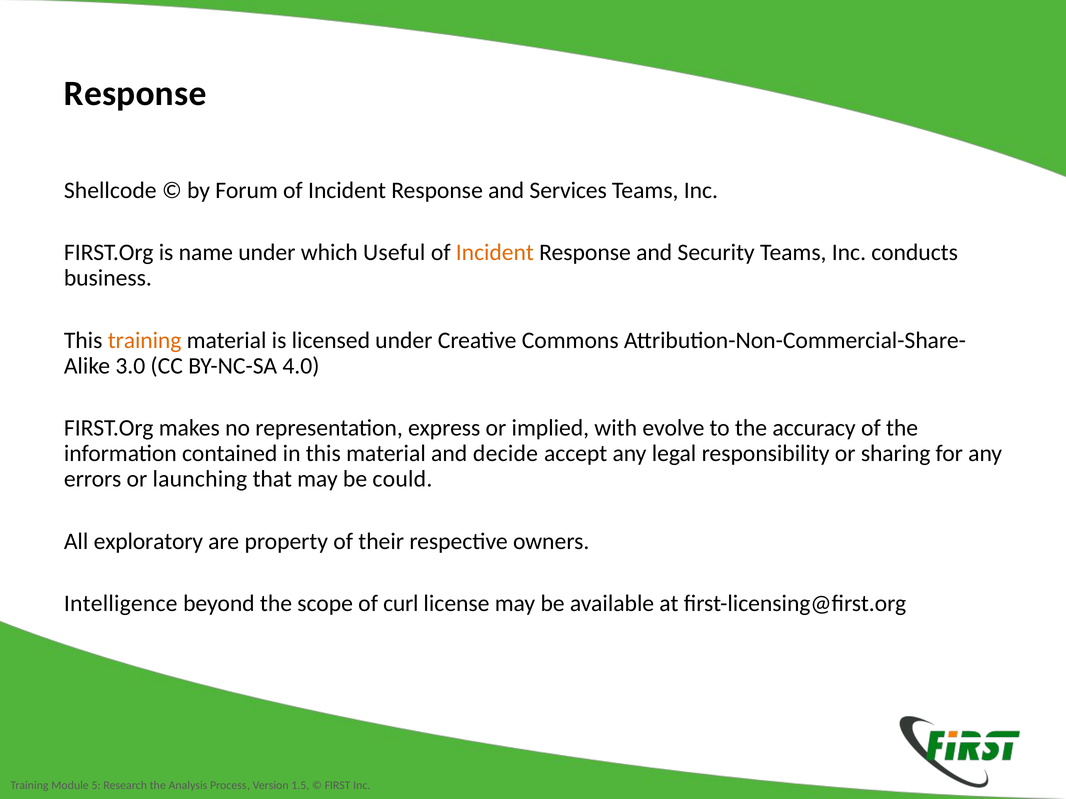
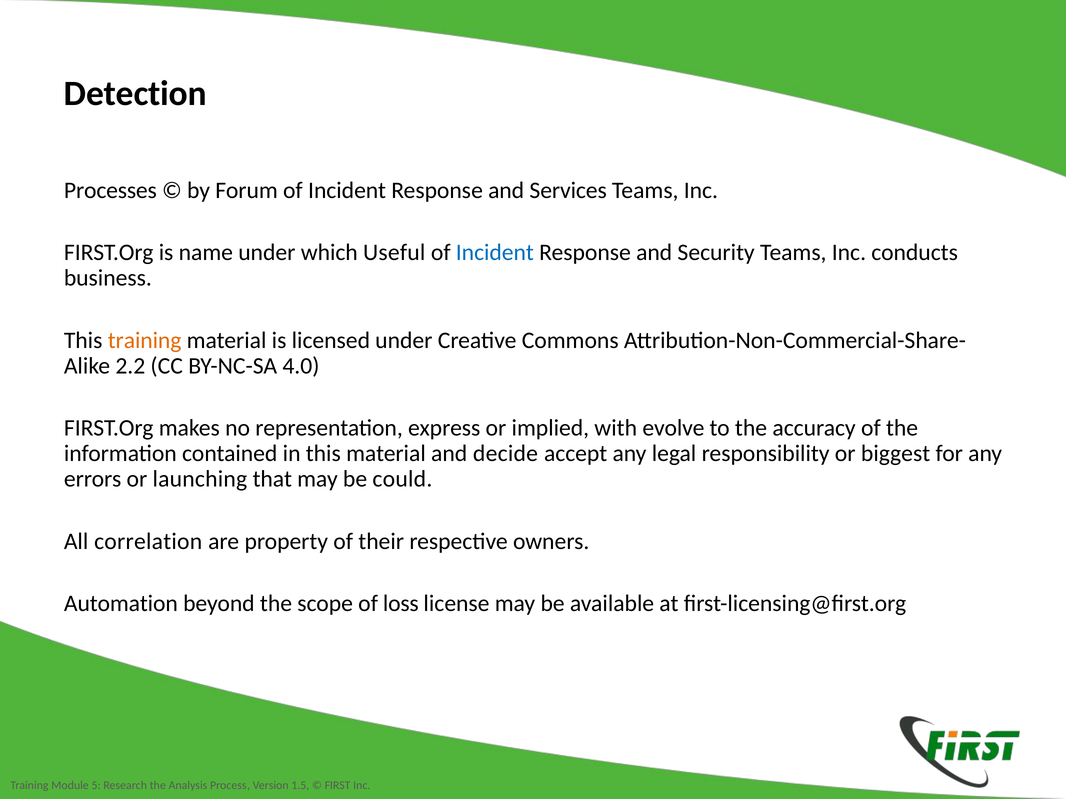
Response: Response -> Detection (135, 94)
Shellcode: Shellcode -> Processes (110, 190)
Incident colour: orange -> blue (495, 253)
3.0: 3.0 -> 2.2 (130, 366)
sharing: sharing -> biggest (896, 454)
exploratory: exploratory -> correlation (148, 542)
Intelligence: Intelligence -> Automation (121, 604)
curl: curl -> loss (401, 604)
